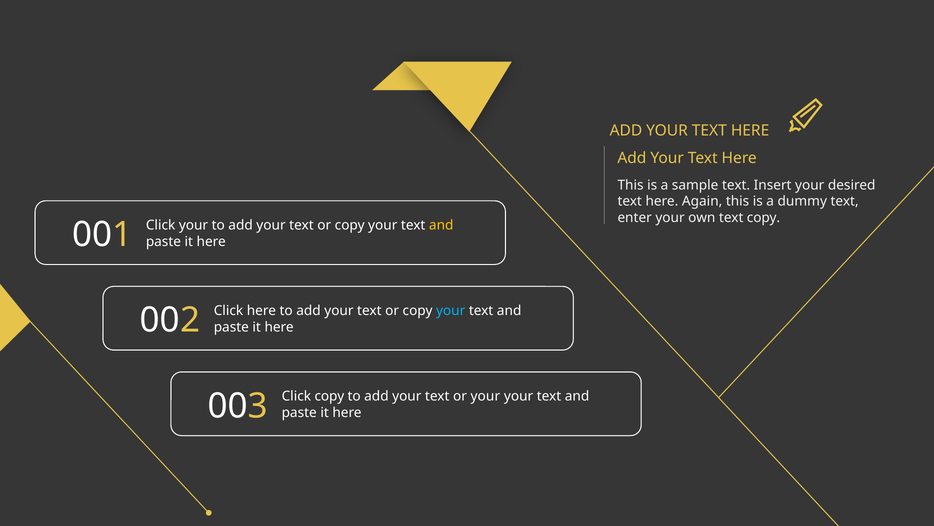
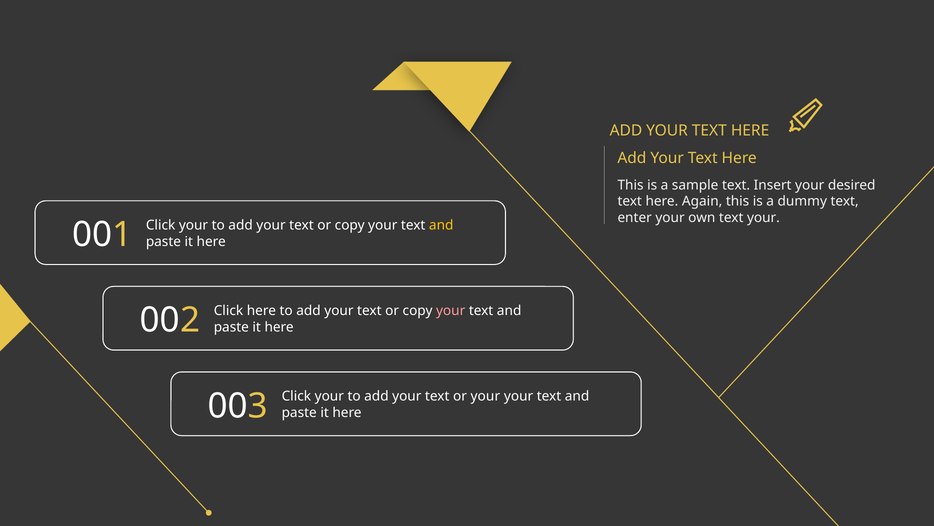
text copy: copy -> your (763, 218)
your colour: light blue -> pink (451, 310)
copy: copy -> your (329, 396)
